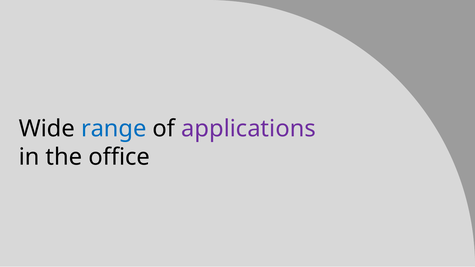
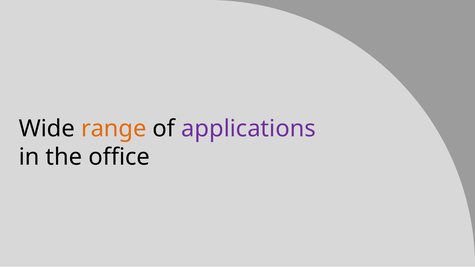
range colour: blue -> orange (114, 129)
